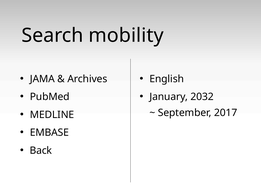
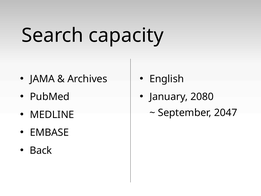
mobility: mobility -> capacity (126, 35)
2032: 2032 -> 2080 (202, 97)
2017: 2017 -> 2047 (226, 113)
